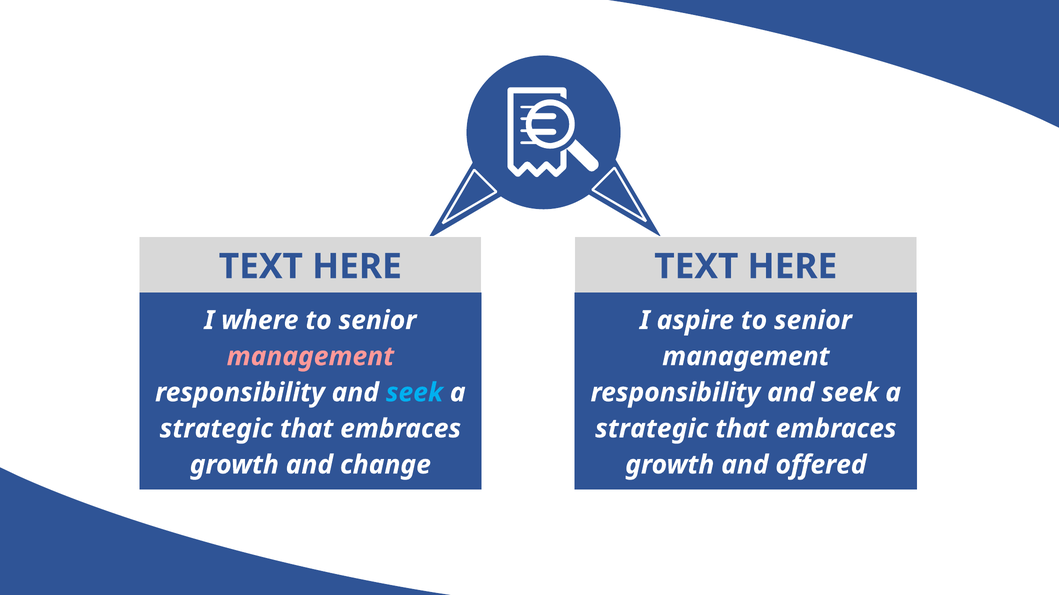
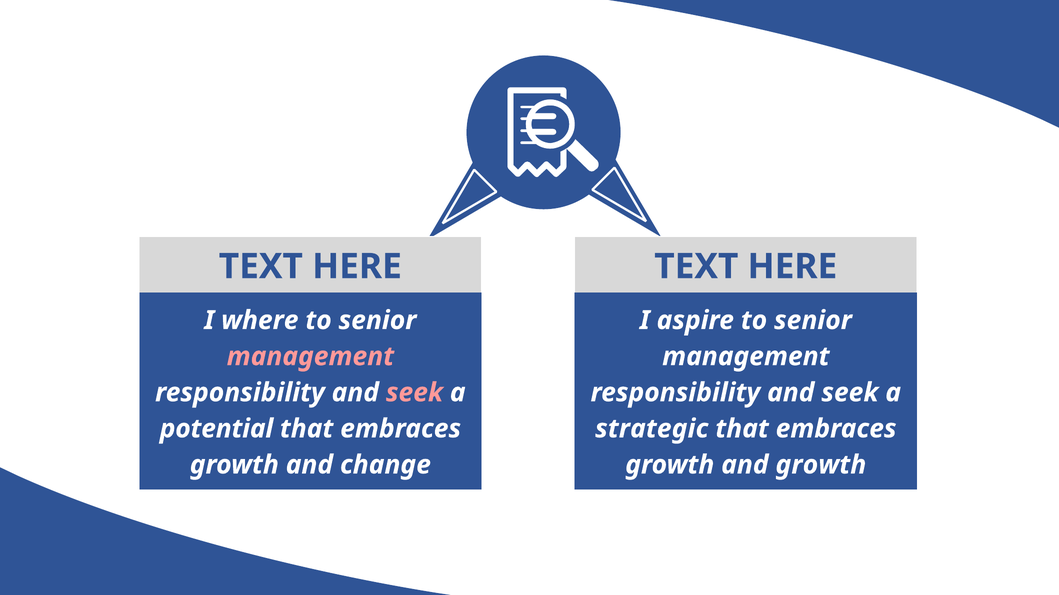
seek colour: light blue -> pink (414, 393)
strategic: strategic -> potential (216, 429)
and offered: offered -> growth (821, 465)
